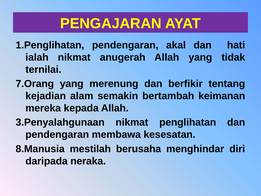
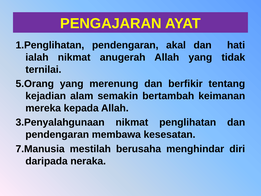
7.Orang: 7.Orang -> 5.Orang (35, 84)
8.Manusia: 8.Manusia -> 7.Manusia (40, 149)
